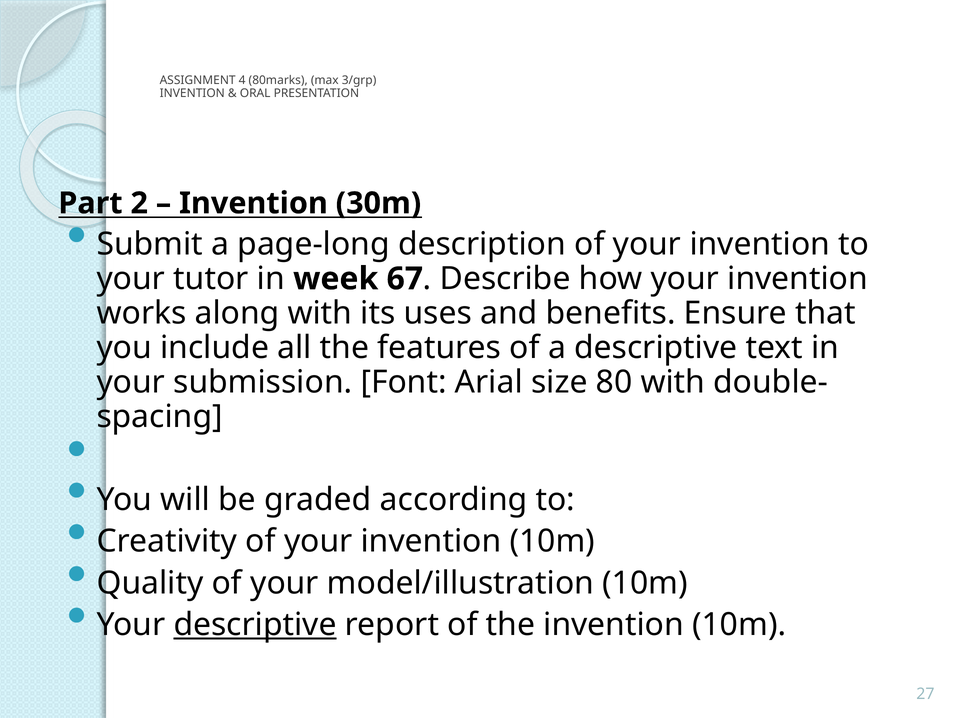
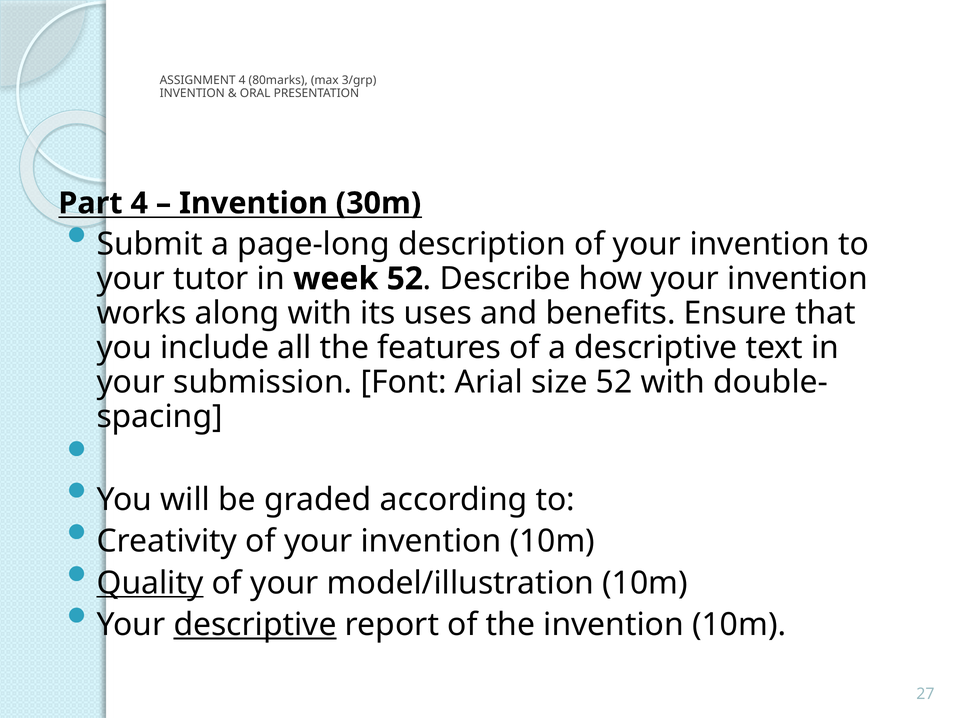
Part 2: 2 -> 4 (139, 203)
week 67: 67 -> 52 (405, 279)
size 80: 80 -> 52 (614, 382)
Quality underline: none -> present (150, 583)
